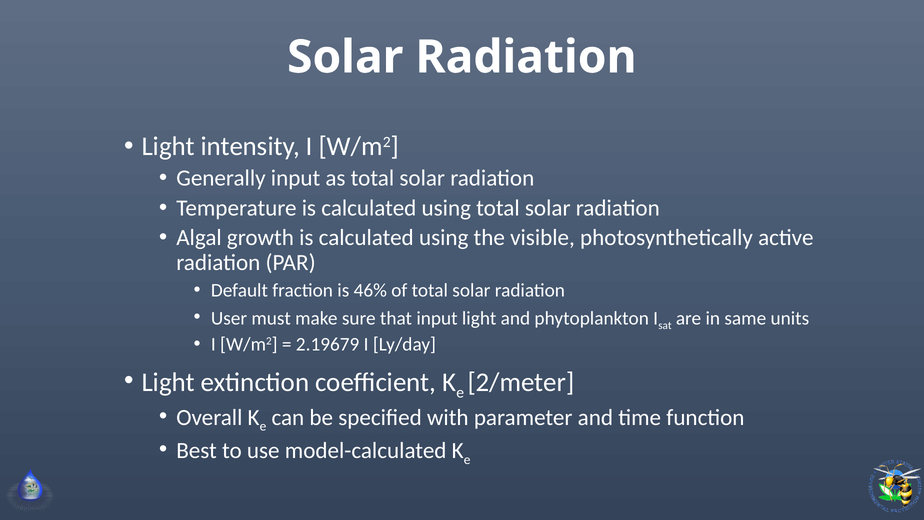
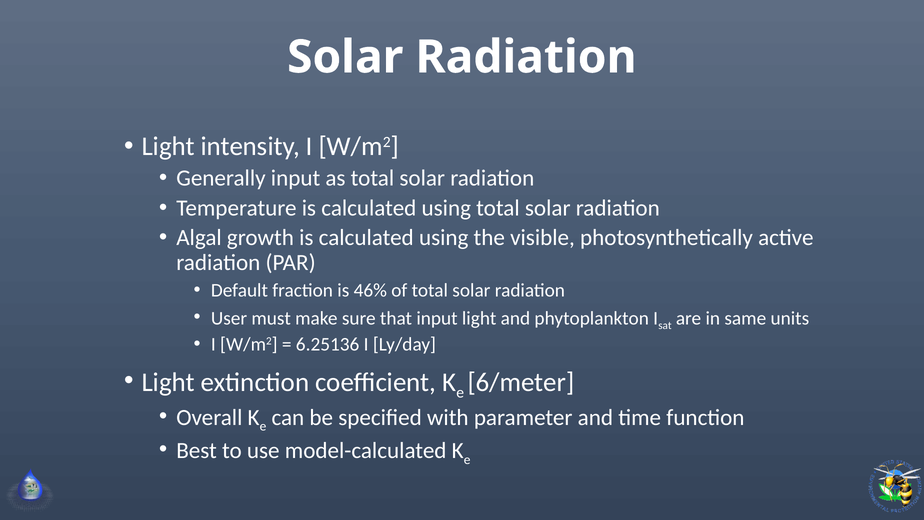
2.19679: 2.19679 -> 6.25136 (328, 344)
2/meter: 2/meter -> 6/meter (521, 382)
